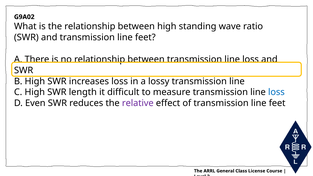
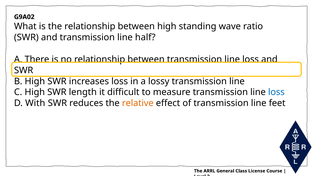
and transmission line feet: feet -> half (145, 37)
Even: Even -> With (35, 103)
relative colour: purple -> orange (138, 103)
